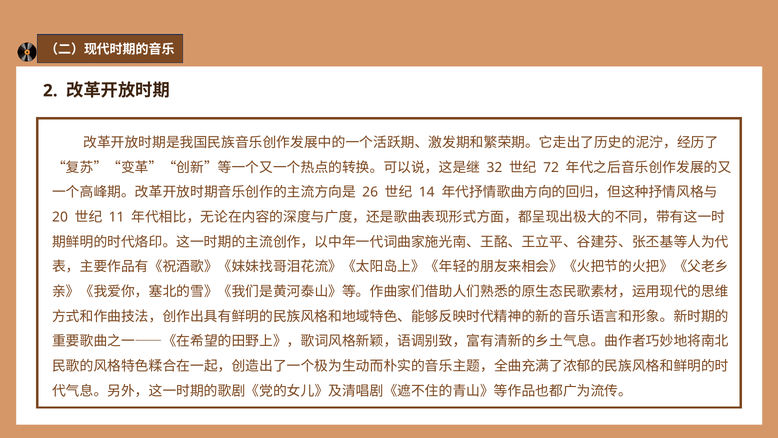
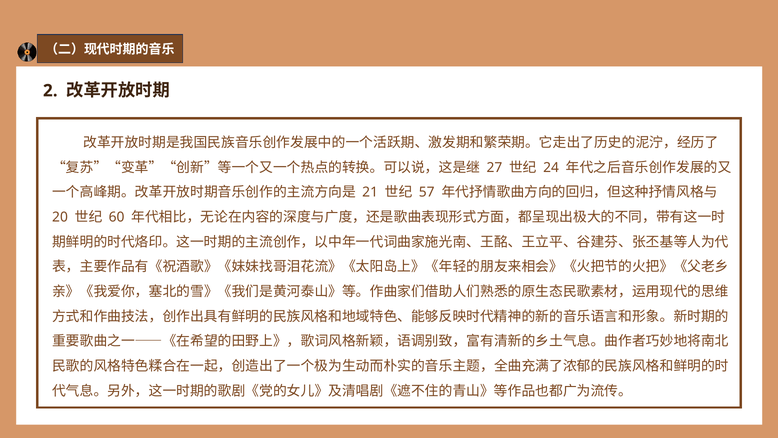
32: 32 -> 27 (494, 167)
72: 72 -> 24 (551, 167)
26: 26 -> 21 (370, 192)
14: 14 -> 57 (427, 192)
11: 11 -> 60 (117, 217)
